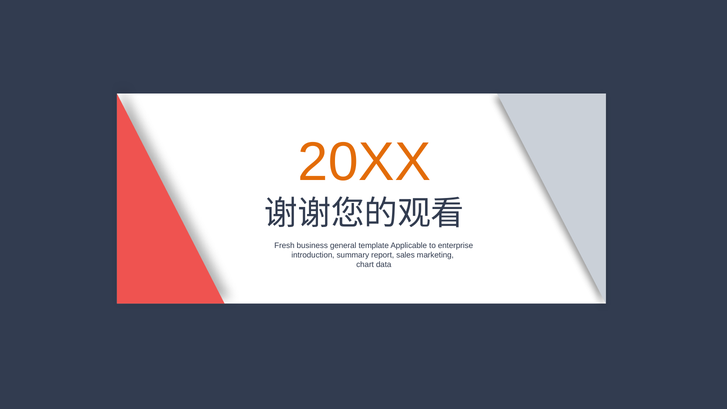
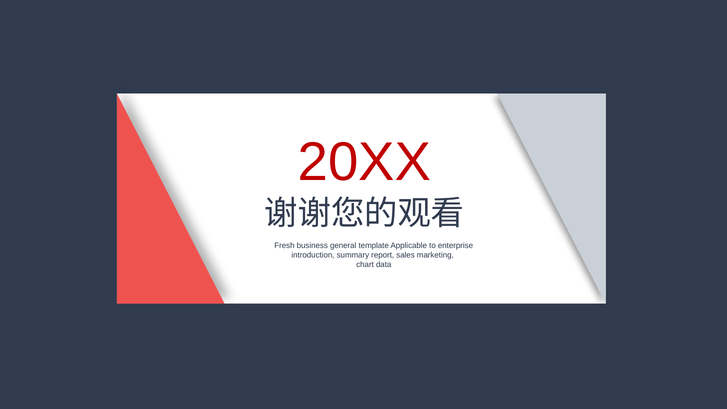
20XX colour: orange -> red (364, 162)
